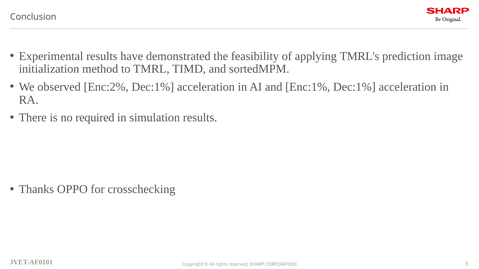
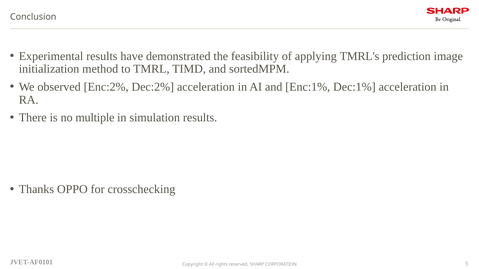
Enc:2% Dec:1%: Dec:1% -> Dec:2% (153, 87)
required: required -> multiple (95, 118)
